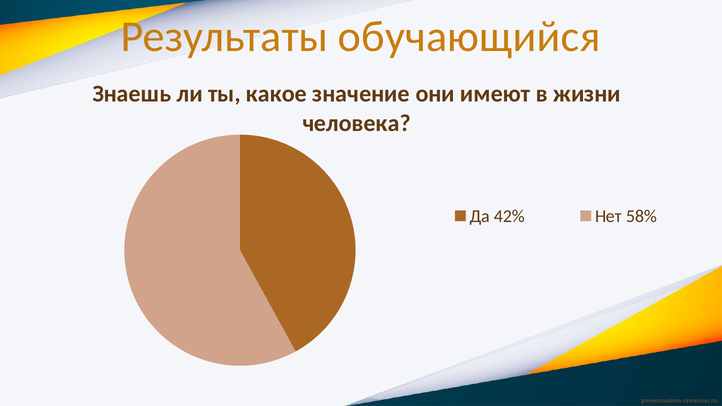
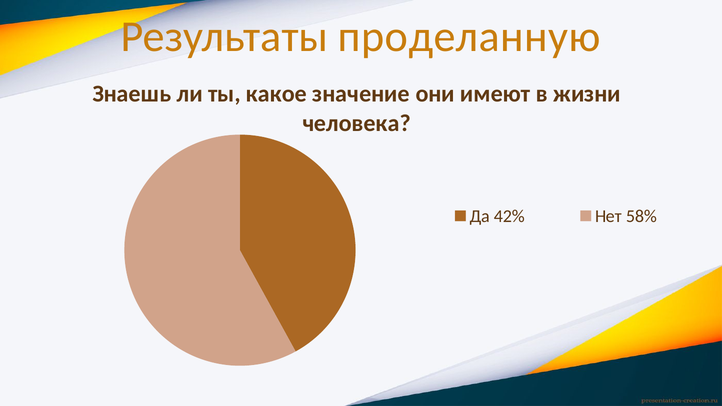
обучающийся: обучающийся -> проделанную (469, 37)
